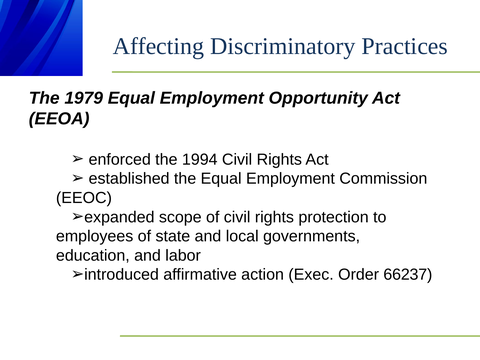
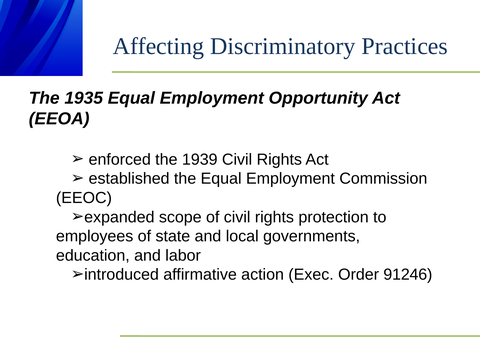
1979: 1979 -> 1935 (84, 98)
1994: 1994 -> 1939 (200, 159)
66237: 66237 -> 91246 (408, 275)
